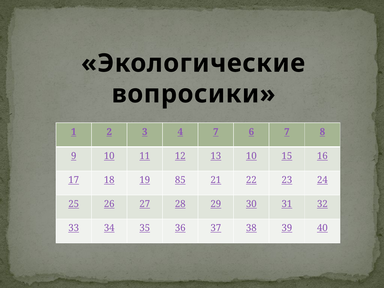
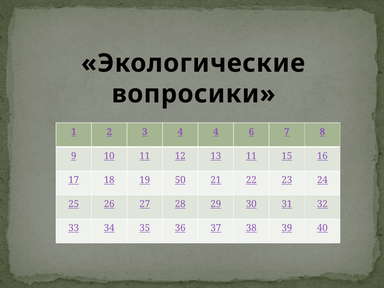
4 7: 7 -> 4 (216, 132)
13 10: 10 -> 11 (251, 156)
85: 85 -> 50 (180, 180)
